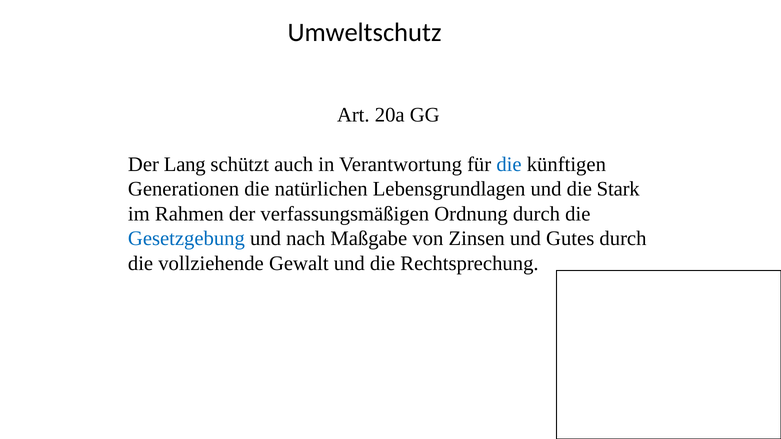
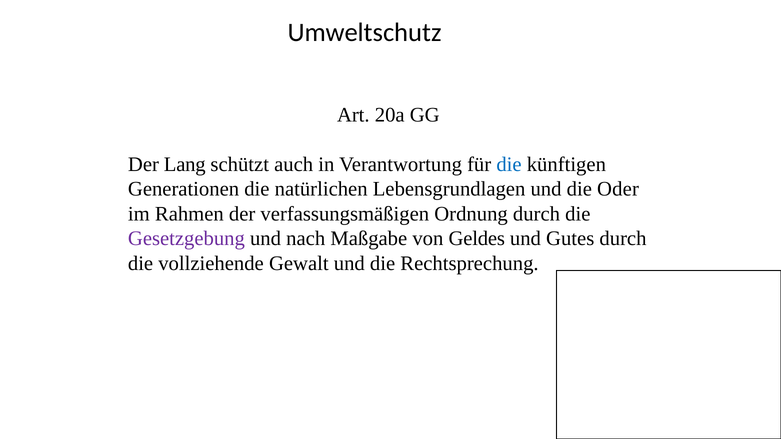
Stark: Stark -> Oder (618, 189)
Gesetzgebung colour: blue -> purple (186, 239)
Zinsen: Zinsen -> Geldes (477, 239)
